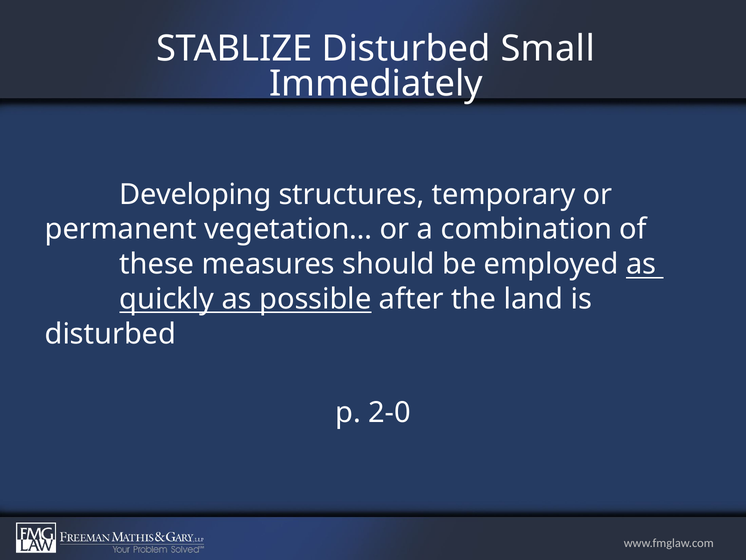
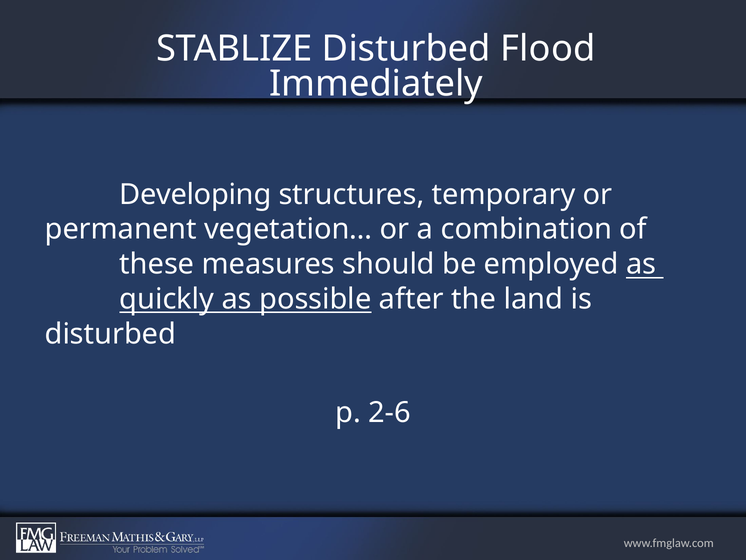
Small: Small -> Flood (548, 49)
2-0: 2-0 -> 2-6 (390, 412)
